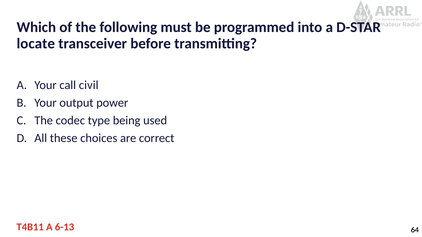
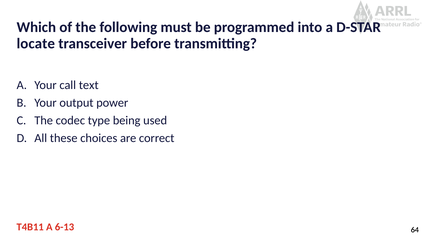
civil: civil -> text (89, 85)
